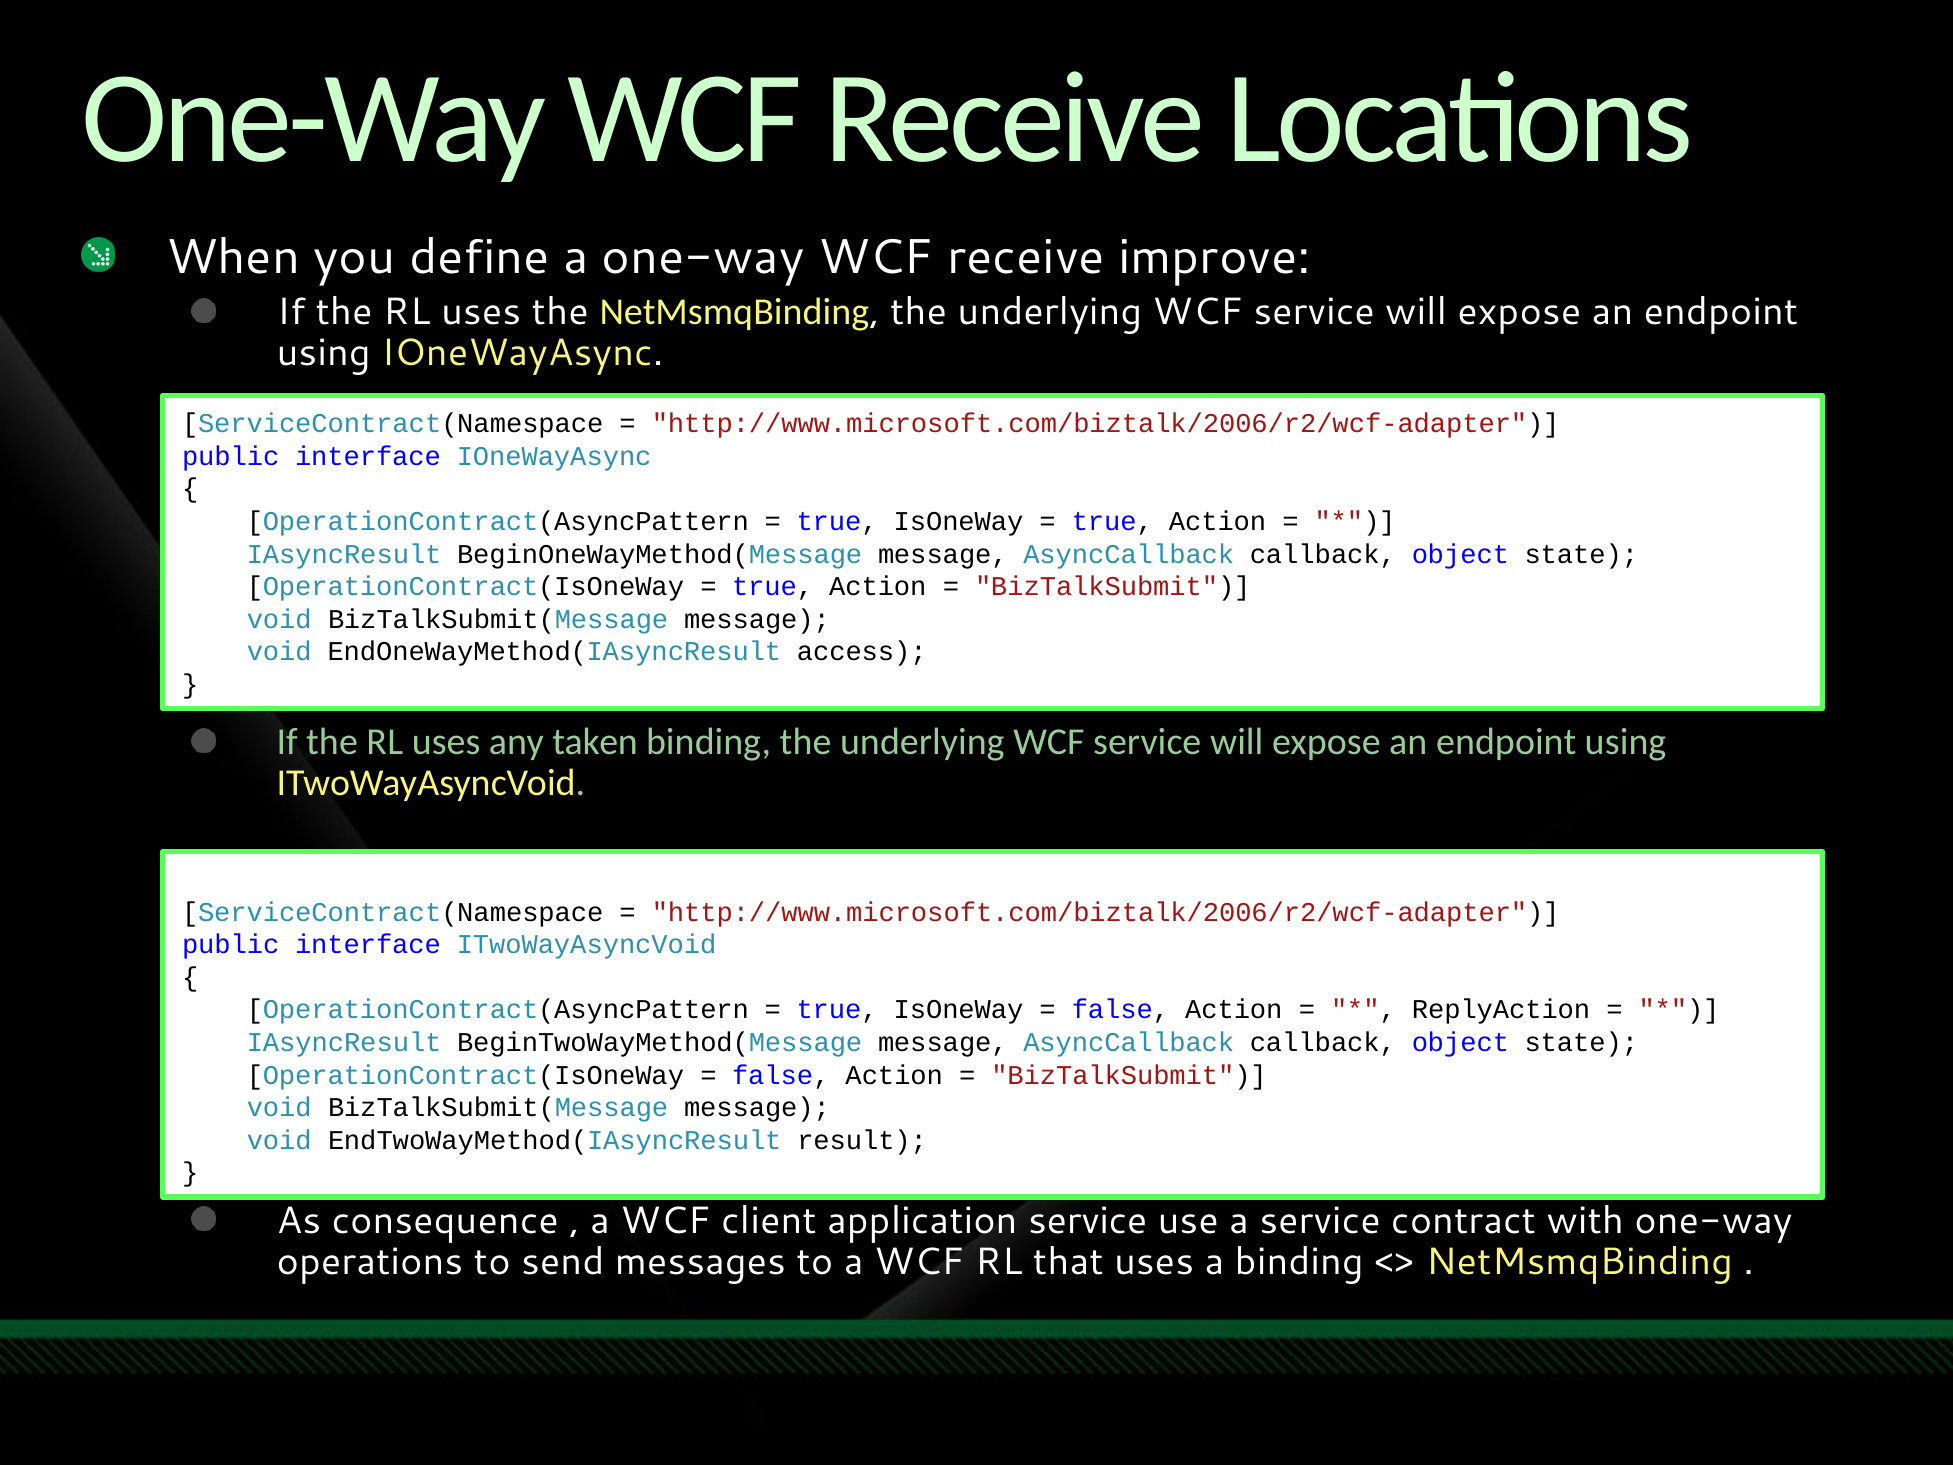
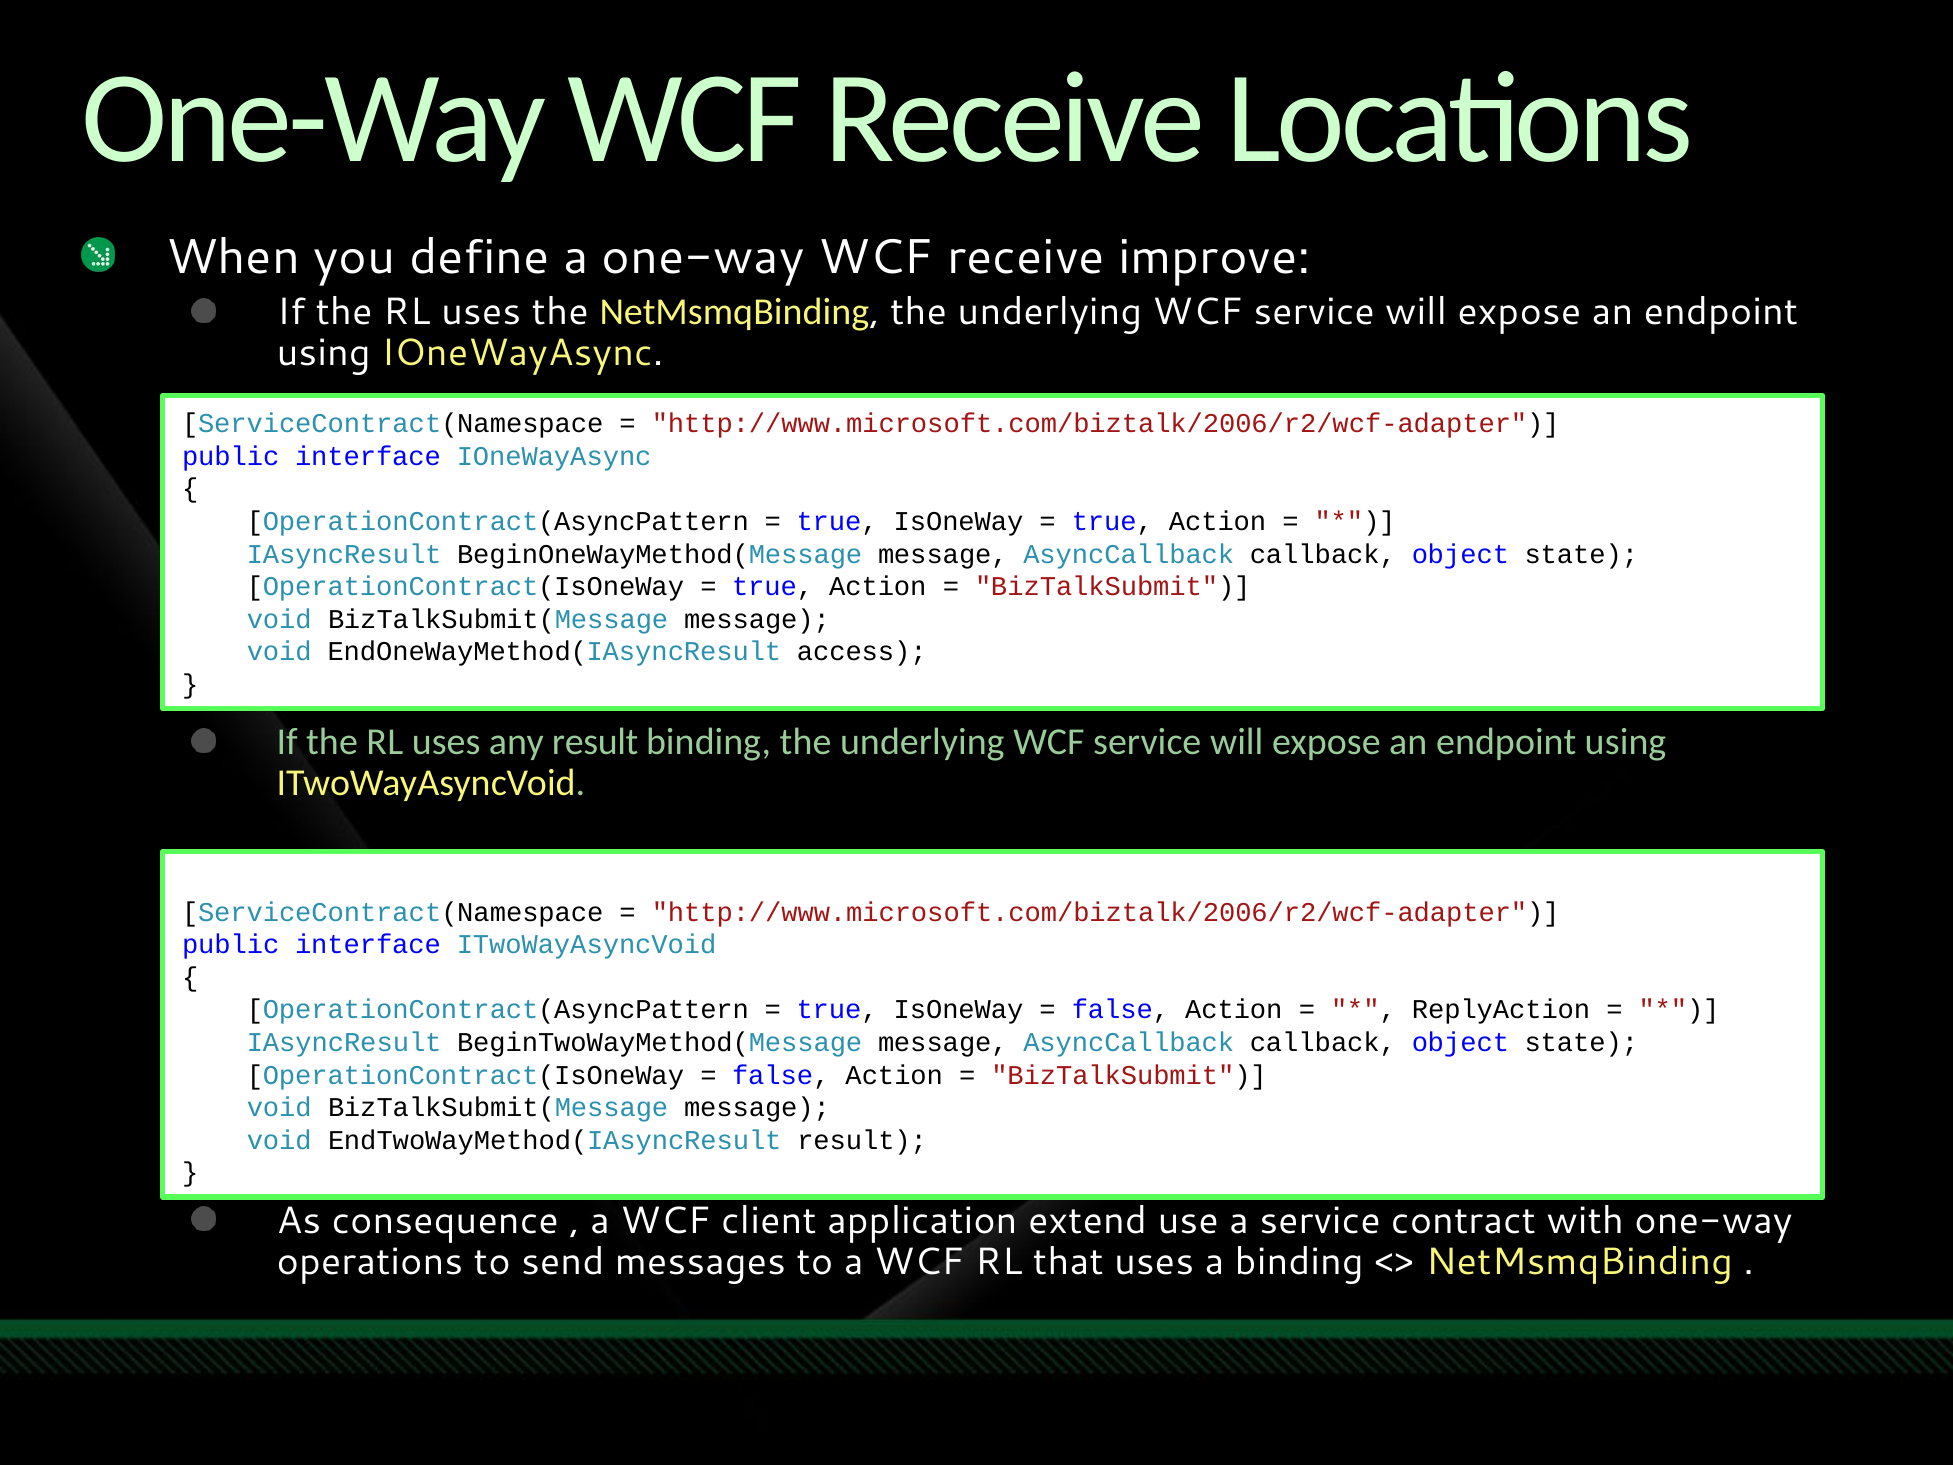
any taken: taken -> result (595, 742)
application service: service -> extend (1088, 1221)
